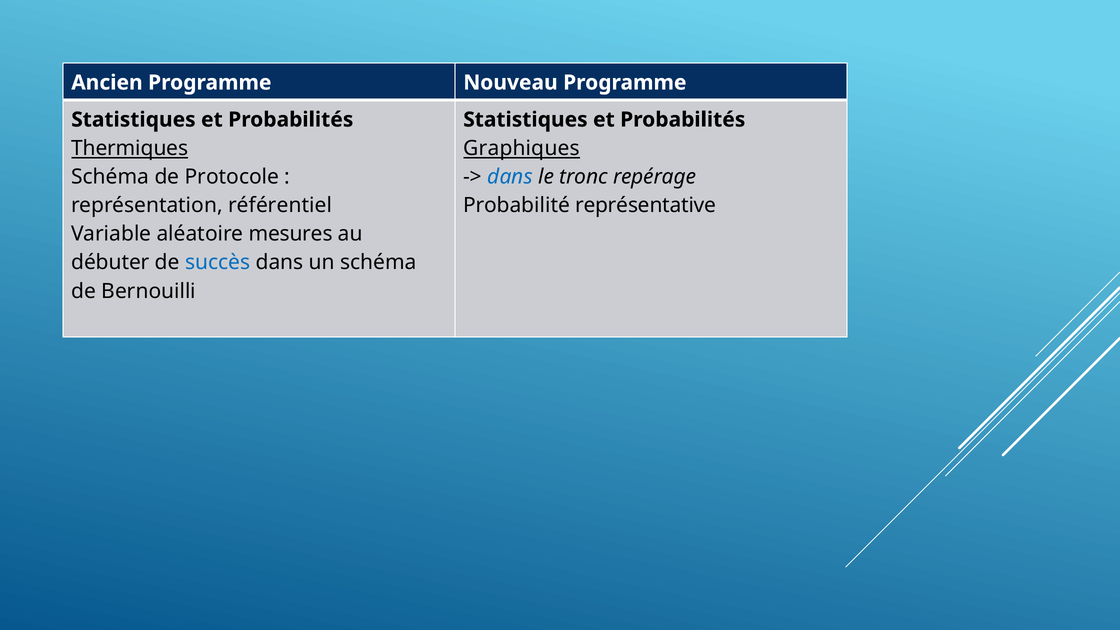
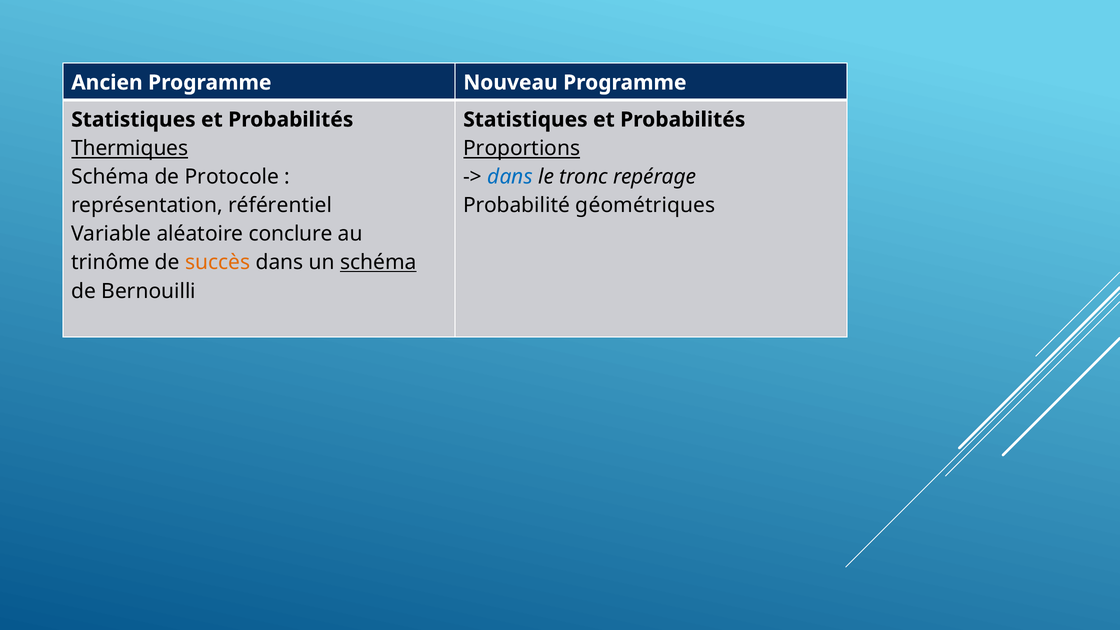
Graphiques: Graphiques -> Proportions (522, 148)
représentative: représentative -> géométriques (645, 205)
mesures: mesures -> conclure (291, 234)
débuter: débuter -> trinôme (110, 263)
succès colour: blue -> orange (218, 263)
schéma underline: none -> present (378, 263)
